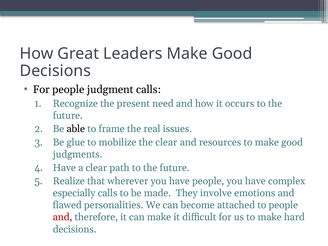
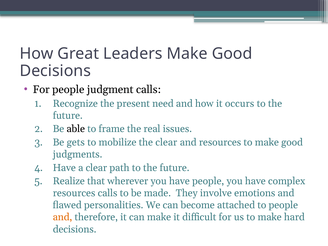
glue: glue -> gets (76, 142)
especially: especially -> resources (74, 193)
and colour: red -> orange (63, 217)
